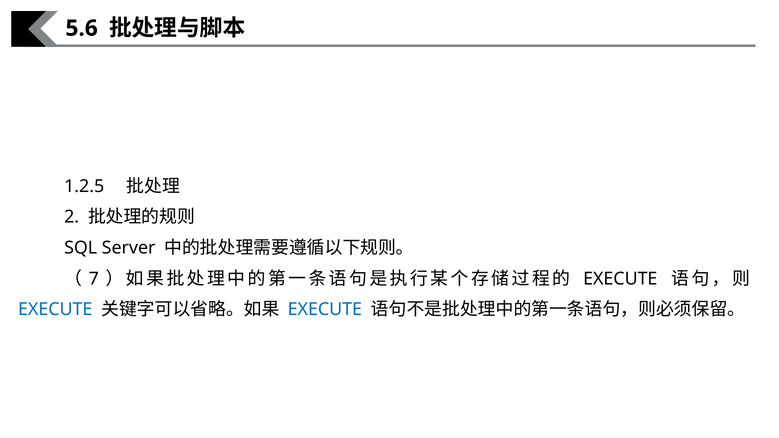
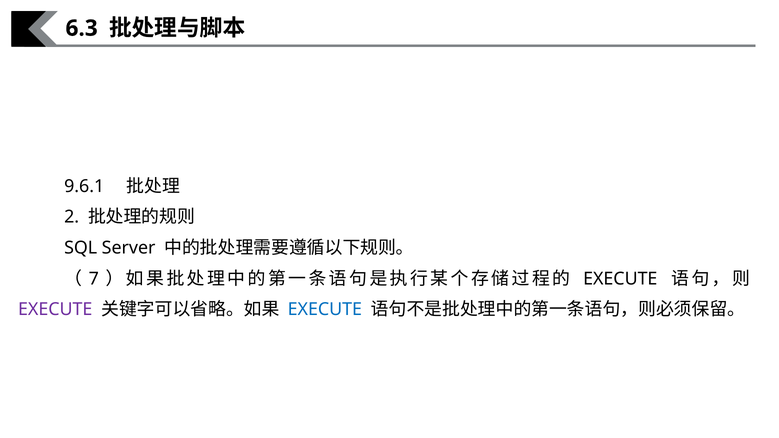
5.6: 5.6 -> 6.3 (82, 28)
1.2.5: 1.2.5 -> 9.6.1 (84, 186)
EXECUTE colour: blue -> purple (55, 310)
